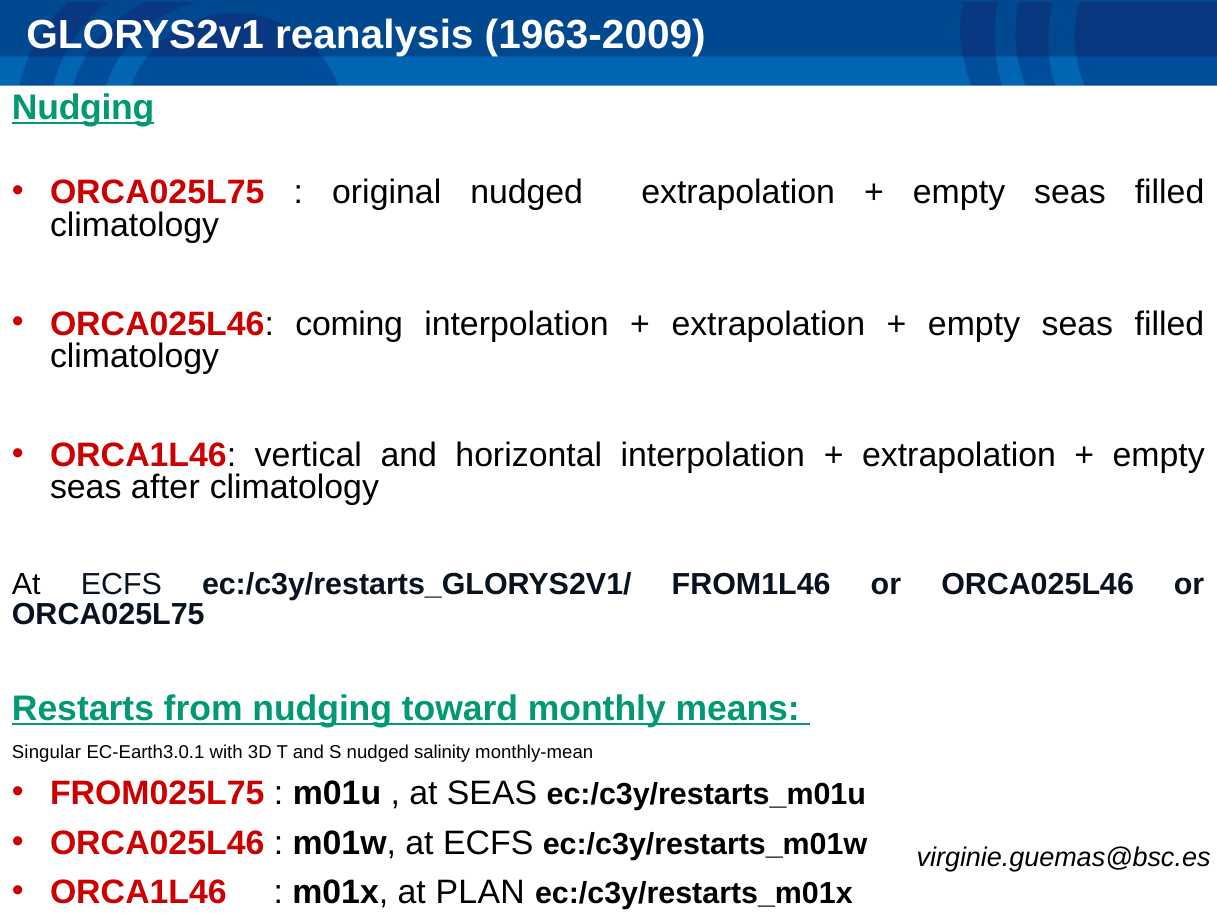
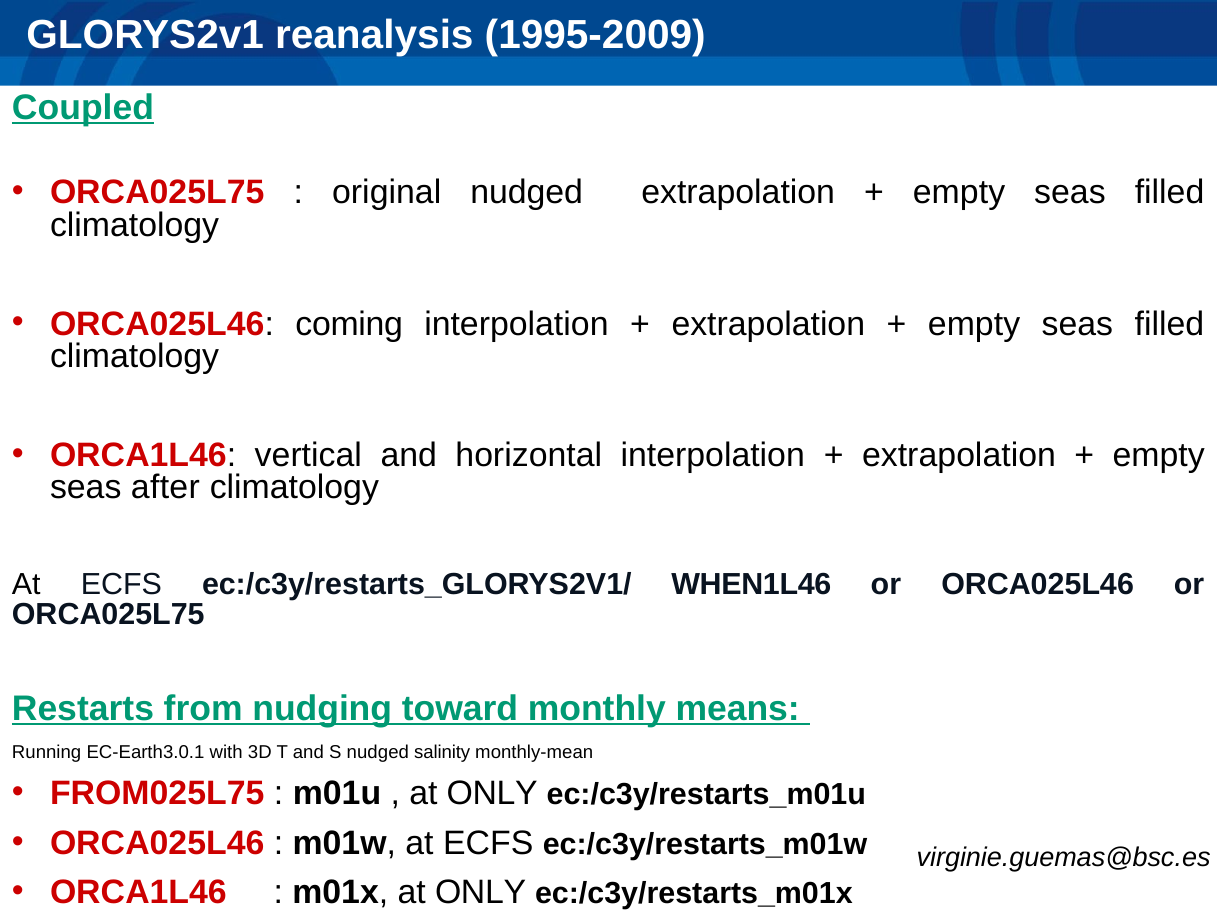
1963-2009: 1963-2009 -> 1995-2009 (595, 35)
Nudging: Nudging -> Coupled (83, 107)
FROM1L46: FROM1L46 -> WHEN1L46 (751, 585)
Singular: Singular -> Running (47, 752)
SEAS: SEAS -> ONLY (492, 793)
m01x at PLAN: PLAN -> ONLY (481, 892)
